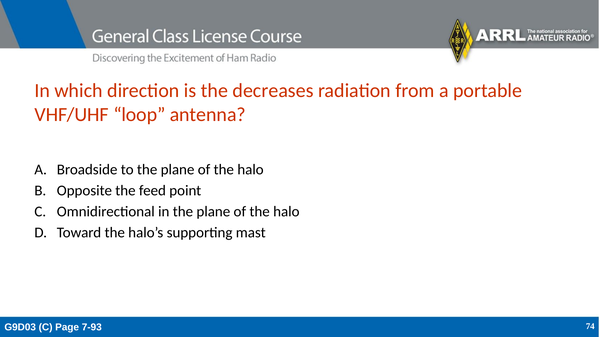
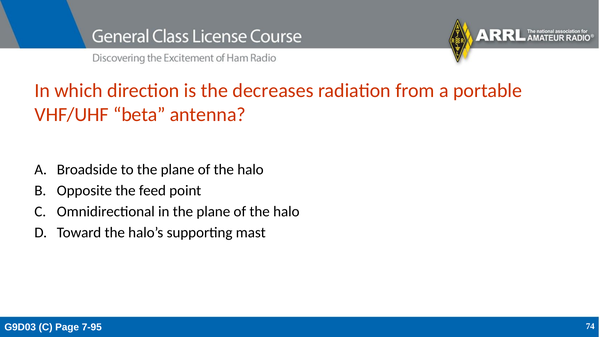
loop: loop -> beta (139, 114)
7-93: 7-93 -> 7-95 (92, 327)
